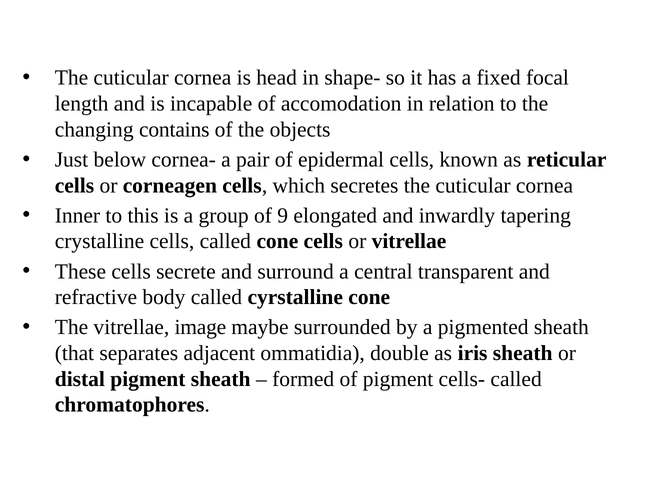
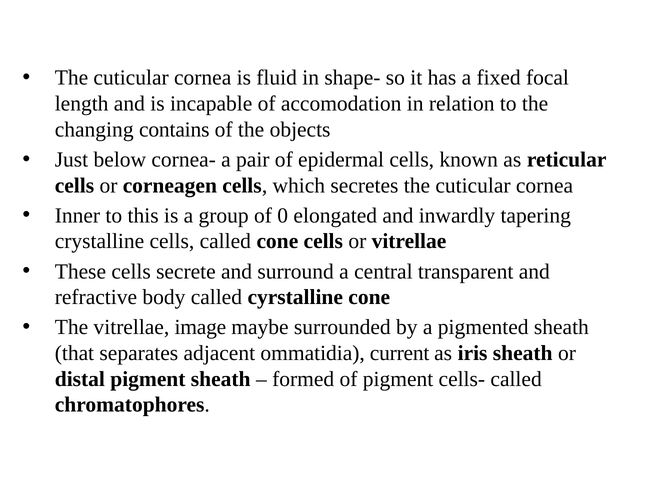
head: head -> fluid (277, 78)
9: 9 -> 0 (283, 215)
double: double -> current (400, 353)
